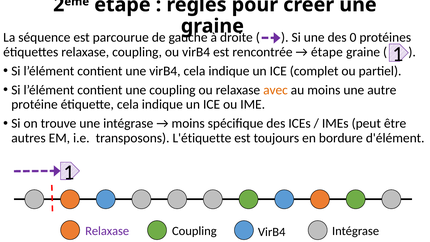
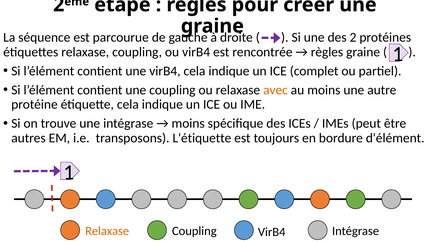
des 0: 0 -> 2 (353, 37)
étape: étape -> règles (327, 52)
Relaxase colour: purple -> orange (107, 231)
